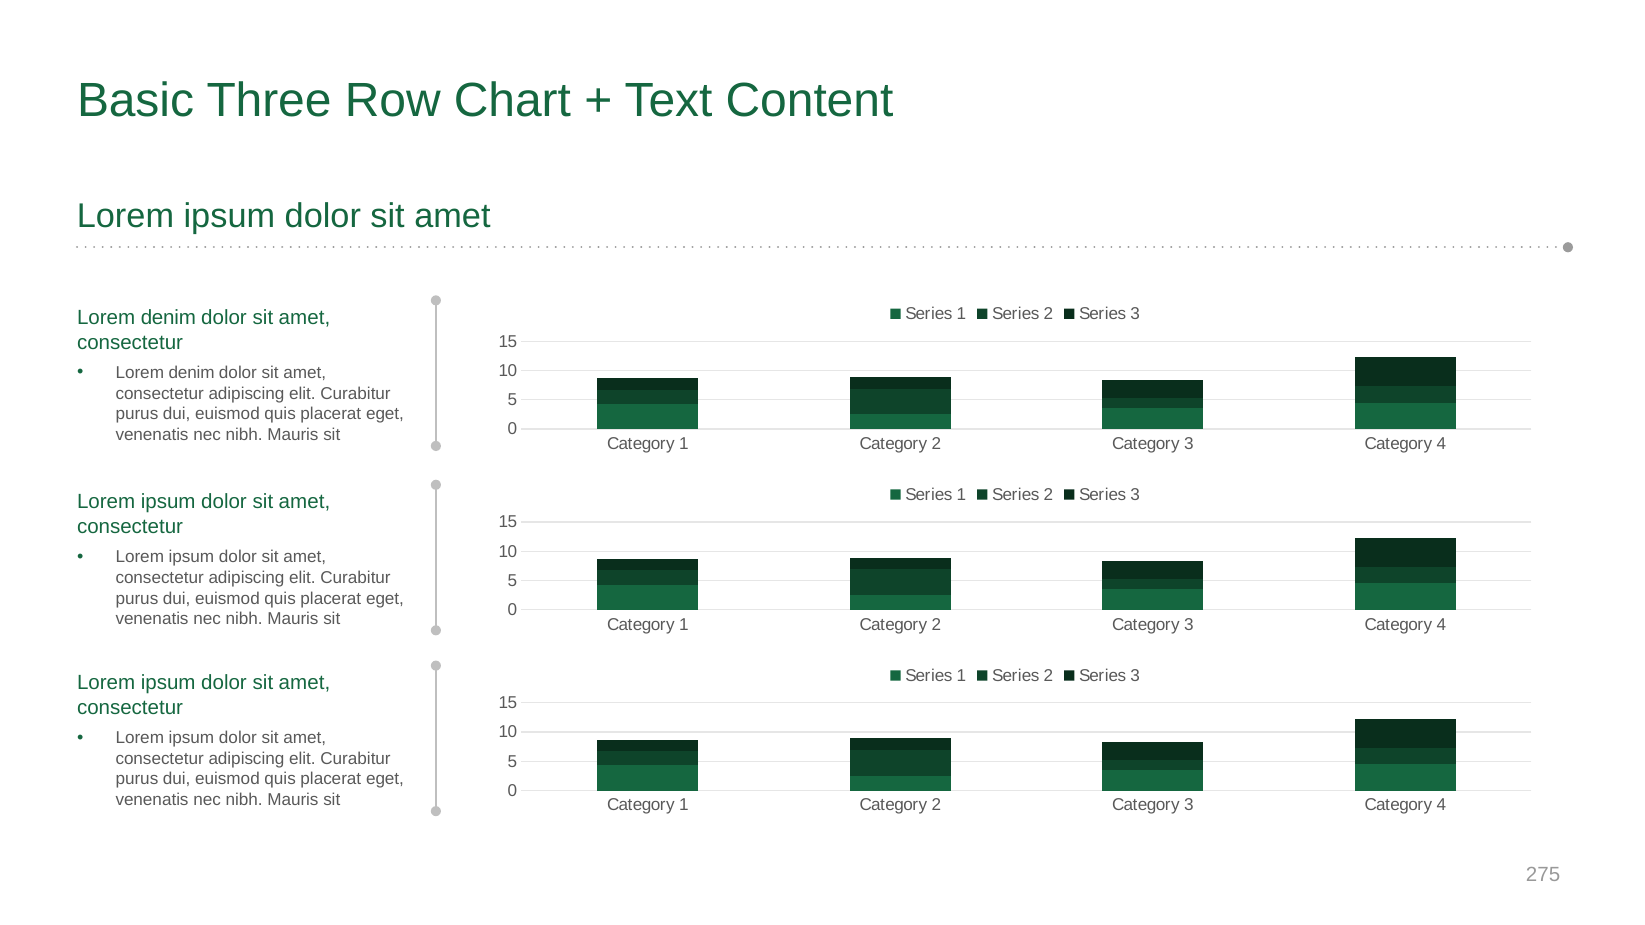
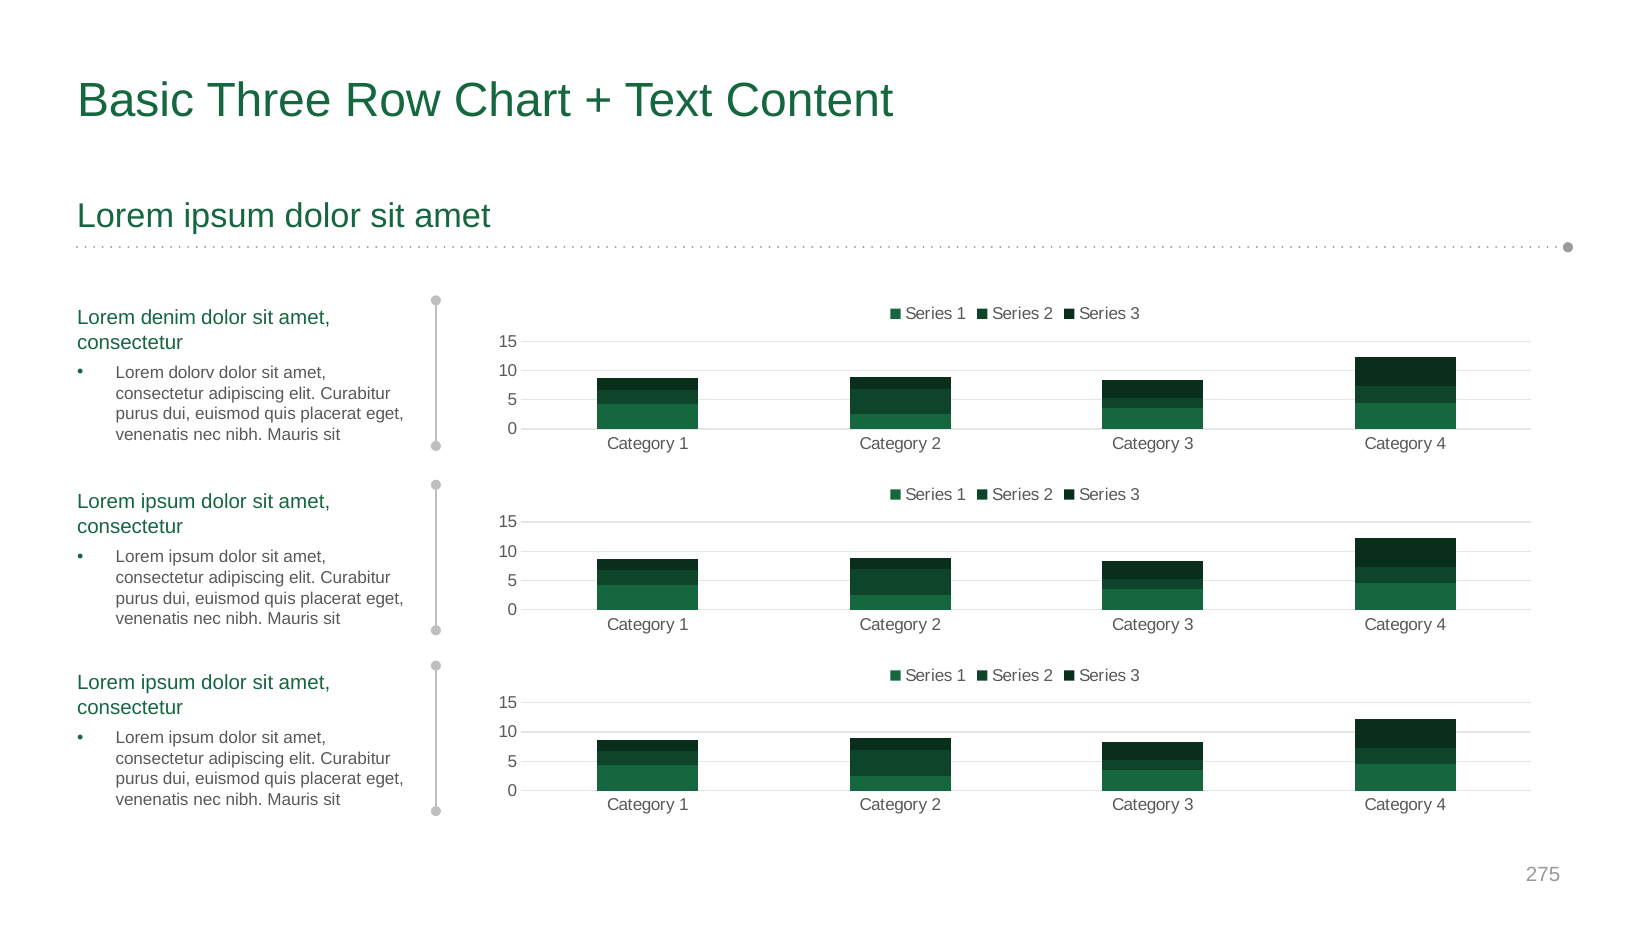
denim: denim -> dolorv (192, 373)
